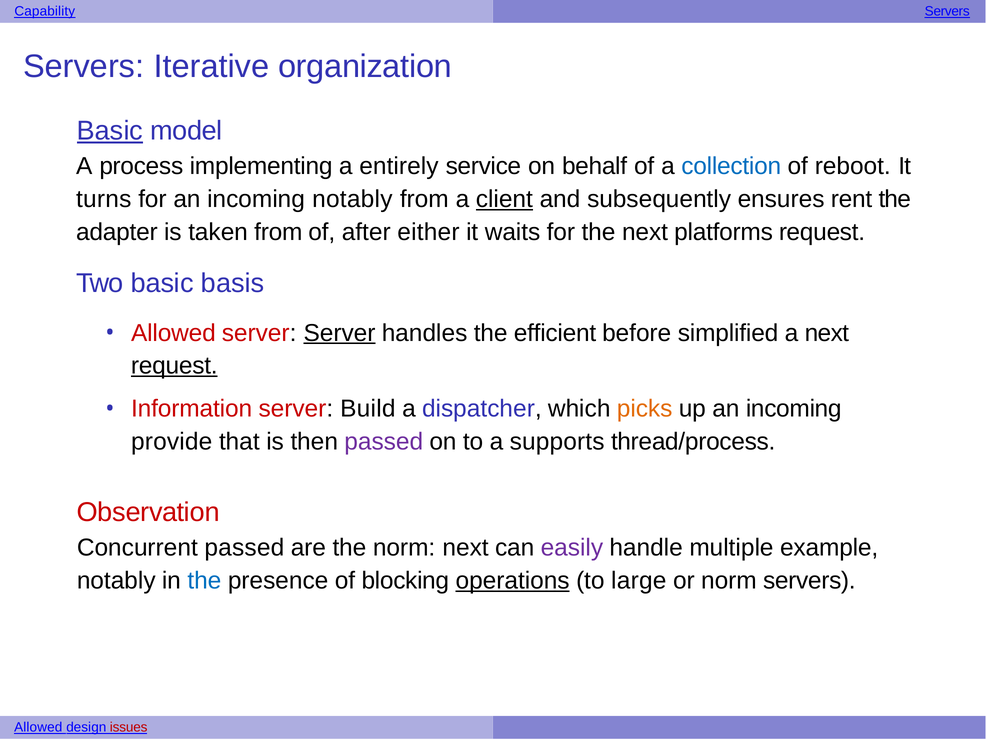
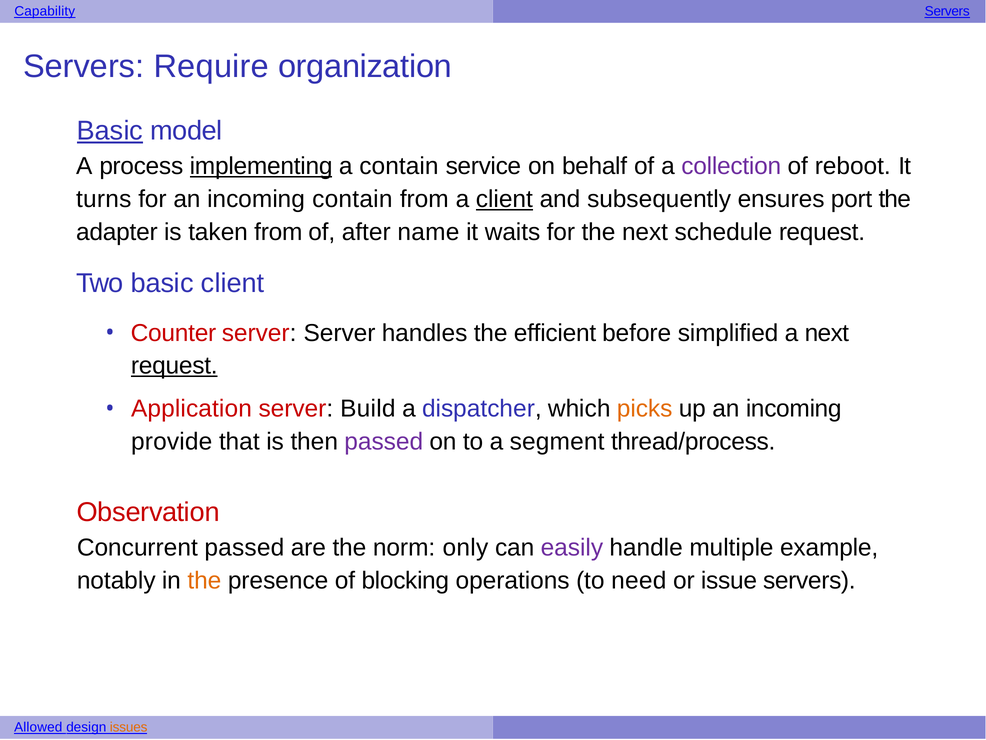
Iterative: Iterative -> Require (211, 67)
implementing underline: none -> present (261, 166)
a entirely: entirely -> contain (399, 166)
collection colour: blue -> purple (731, 166)
incoming notably: notably -> contain (352, 199)
rent: rent -> port (852, 199)
either: either -> name (428, 232)
platforms: platforms -> schedule (723, 232)
basic basis: basis -> client (233, 283)
Allowed: Allowed -> Counter (173, 333)
Server underline: present -> none (340, 333)
Information: Information -> Application (191, 409)
supports: supports -> segment (557, 442)
norm next: next -> only (465, 548)
the colour: blue -> orange (204, 581)
operations underline: present -> none (513, 581)
large: large -> need (639, 581)
or norm: norm -> issue (729, 581)
issues colour: red -> orange (129, 728)
